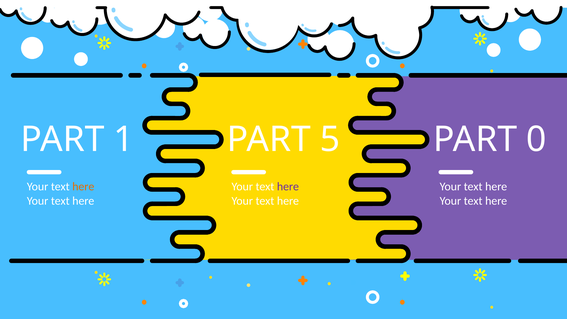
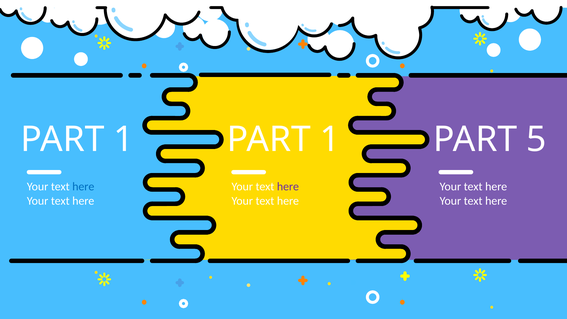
1 PART 5: 5 -> 1 (330, 139)
0: 0 -> 5 (536, 139)
here colour: orange -> blue (83, 187)
